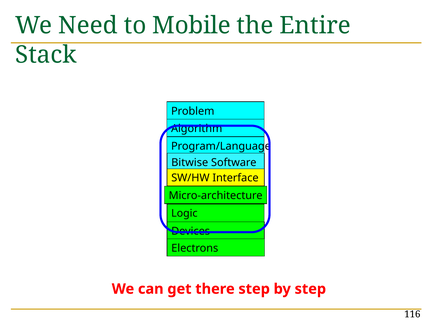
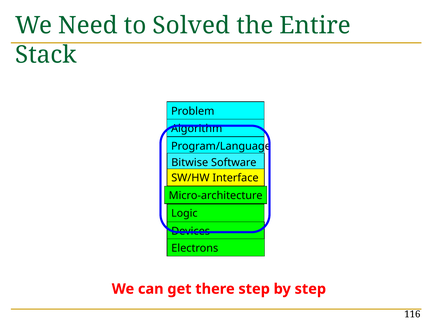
Mobile: Mobile -> Solved (191, 26)
